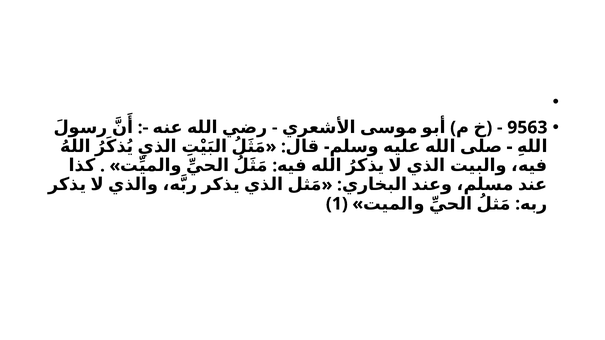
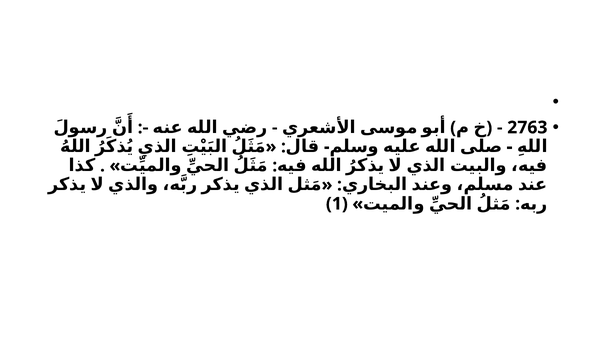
9563: 9563 -> 2763 (527, 128)
